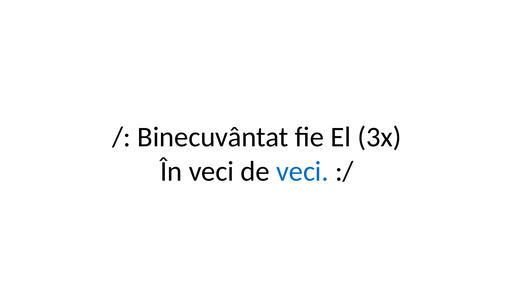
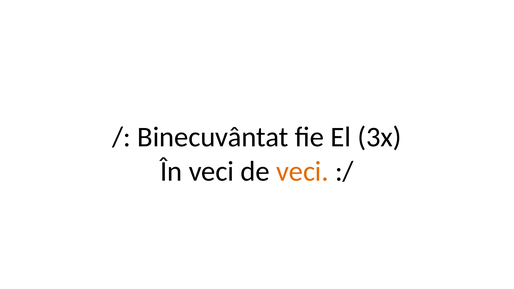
veci colour: blue -> orange (302, 171)
